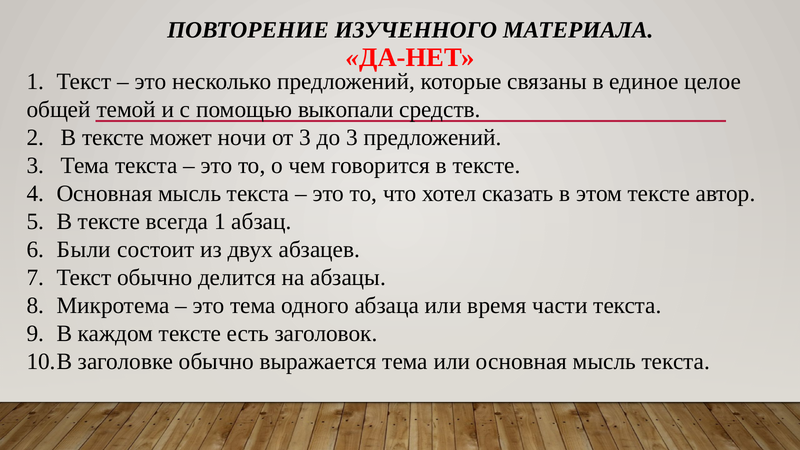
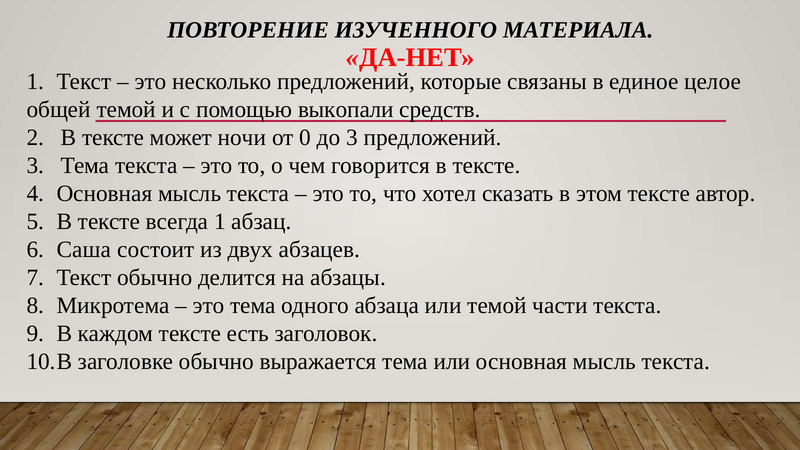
от 3: 3 -> 0 (305, 138)
Были: Были -> Саша (84, 250)
или время: время -> темой (497, 306)
